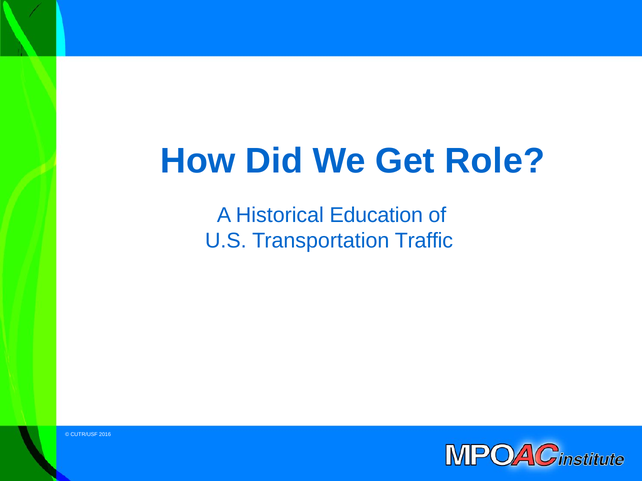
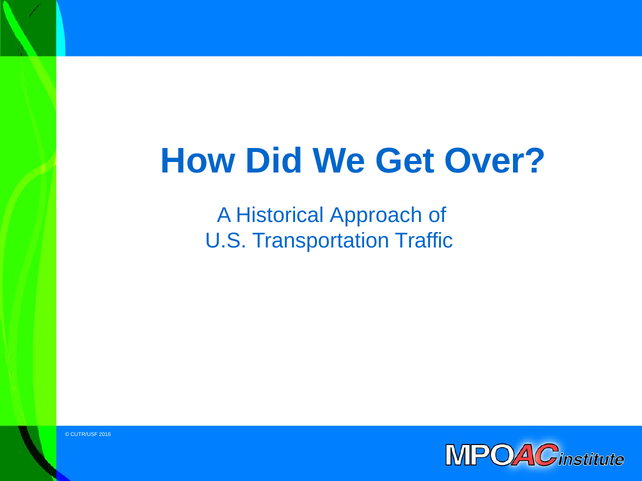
Role: Role -> Over (495, 161)
Education: Education -> Approach (376, 216)
